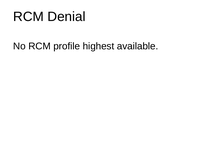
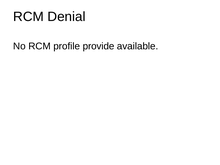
highest: highest -> provide (99, 46)
